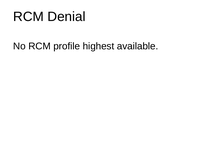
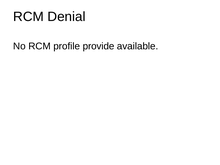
highest: highest -> provide (99, 46)
